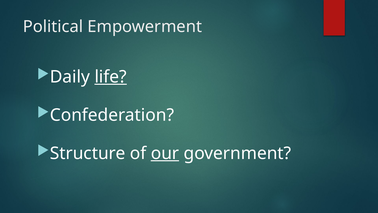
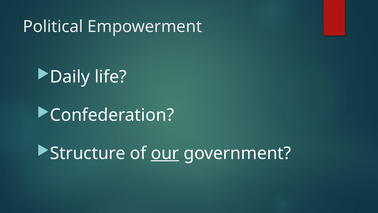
life underline: present -> none (111, 77)
